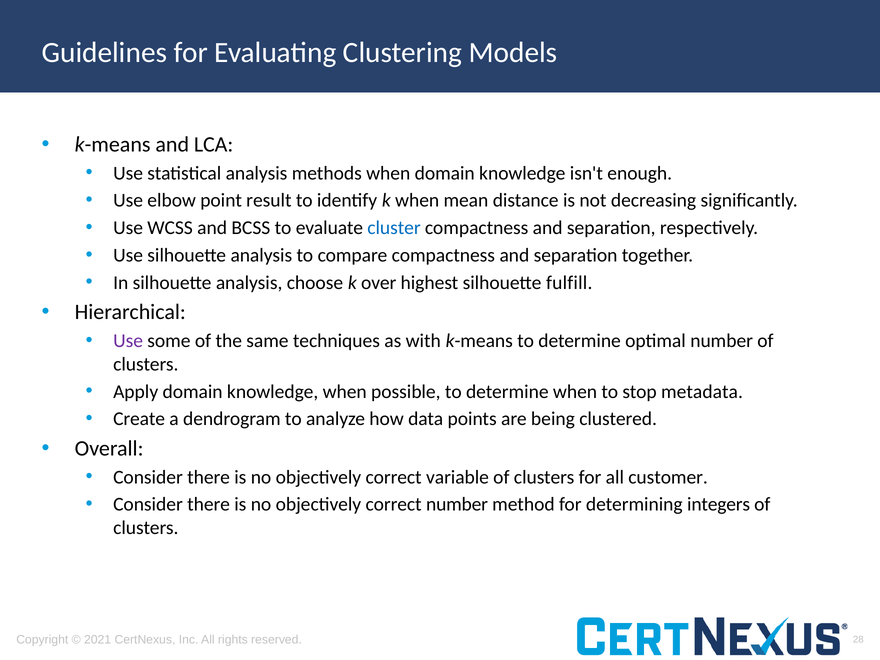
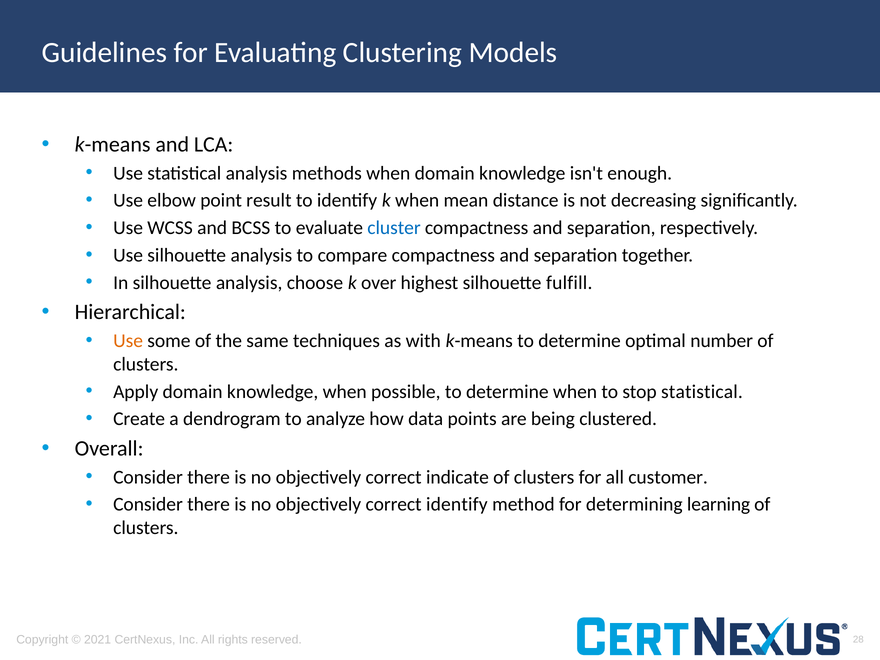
Use colour: purple -> orange (128, 341)
stop metadata: metadata -> statistical (702, 392)
variable: variable -> indicate (457, 477)
correct number: number -> identify (457, 505)
integers: integers -> learning (719, 505)
